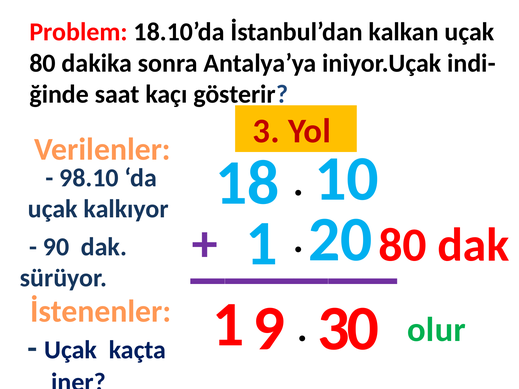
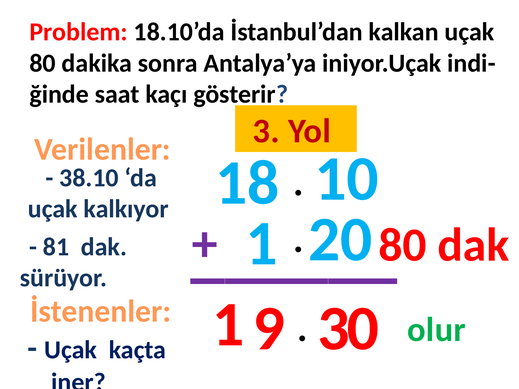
98.10: 98.10 -> 38.10 (89, 178)
90: 90 -> 81 (56, 247)
